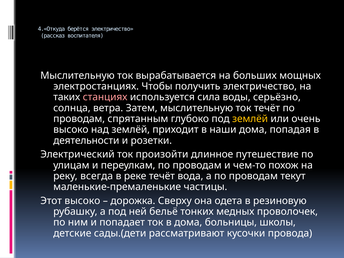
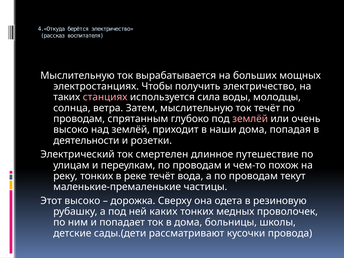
серьёзно: серьёзно -> молодцы (277, 97)
землёй colour: yellow -> pink (250, 119)
произойти: произойти -> смертелен (162, 154)
реку всегда: всегда -> тонких (97, 176)
бельё: бельё -> каких (163, 212)
